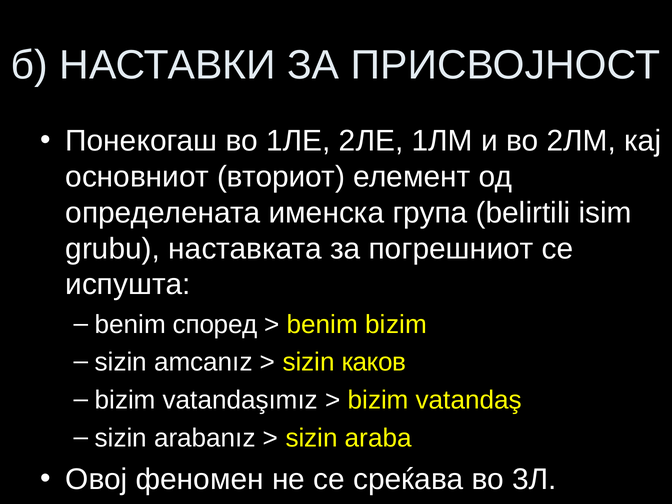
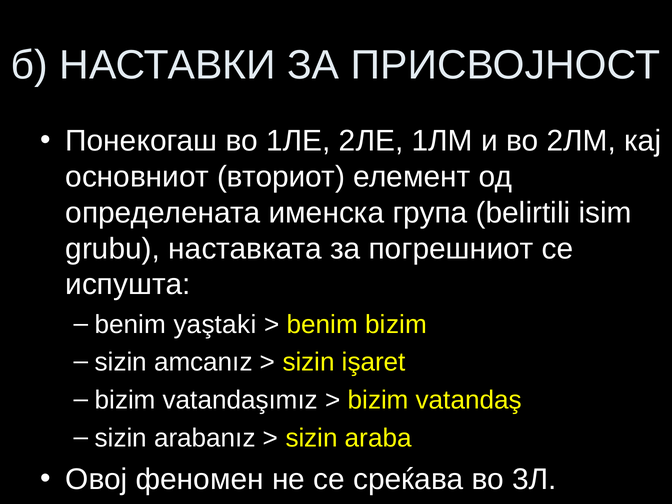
според: според -> yaştaki (215, 324)
каков: каков -> işaret (374, 362)
